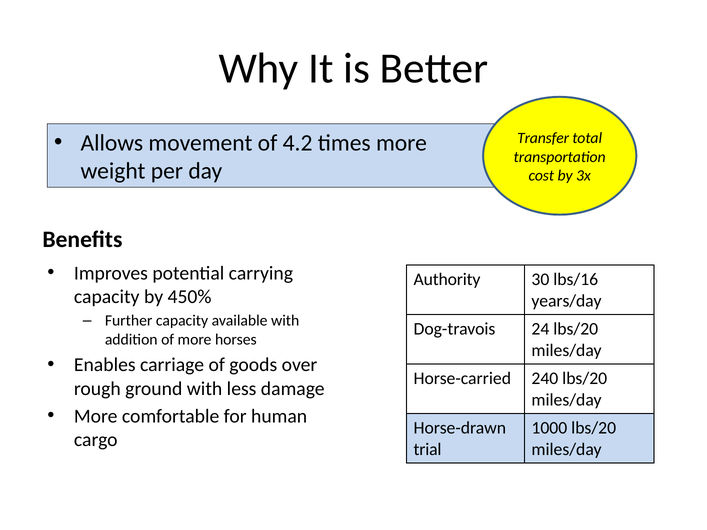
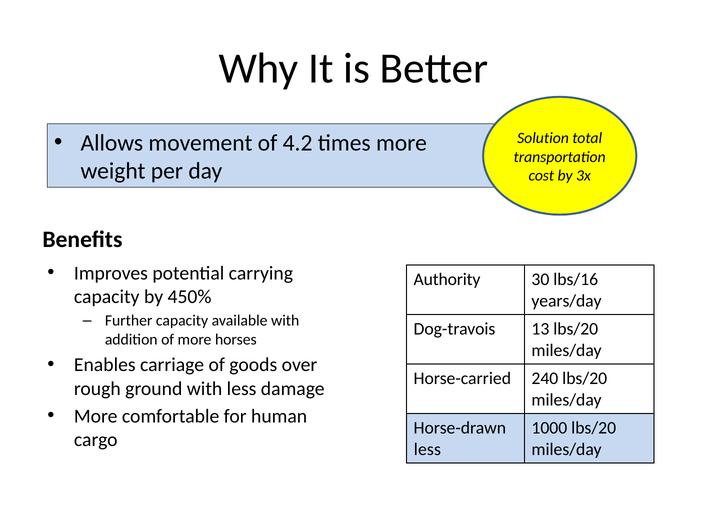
Transfer: Transfer -> Solution (543, 138)
24: 24 -> 13 (540, 329)
trial: trial -> less (427, 450)
